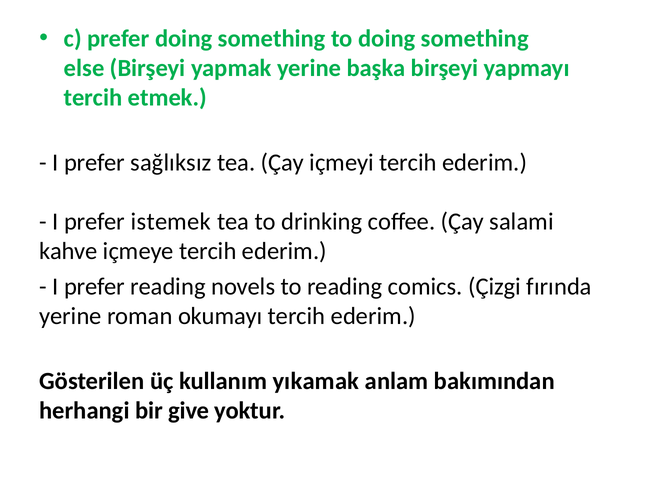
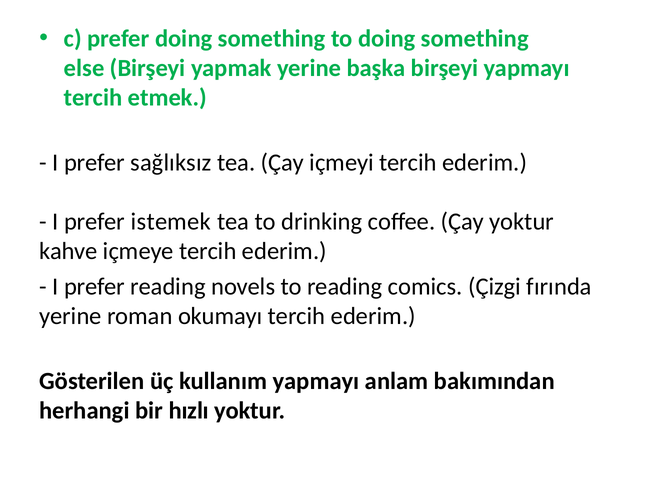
Çay salami: salami -> yoktur (522, 221)
kullanım yıkamak: yıkamak -> yapmayı (316, 380)
give: give -> hızlı (189, 410)
